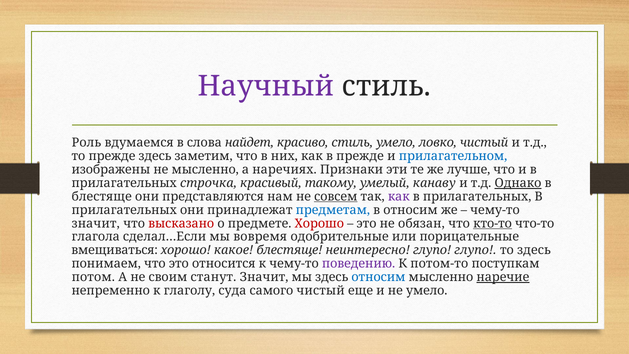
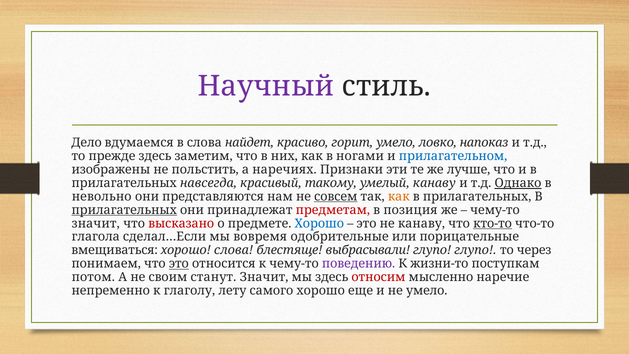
Роль: Роль -> Дело (87, 143)
стиль: стиль -> горит (352, 143)
ловко чистый: чистый -> напоказ (484, 143)
в прежде: прежде -> ногами (360, 156)
не мысленно: мысленно -> польстить (205, 170)
строчка: строчка -> навсегда (209, 183)
блестяще: блестяще -> невольно (102, 196)
как colour: purple -> orange (399, 196)
прилагательных underline: none -> present (124, 210)
предметам colour: blue -> red (333, 210)
в относим: относим -> позиция (410, 210)
Хорошо colour: red -> blue (319, 223)
не обязан: обязан -> канаву (421, 223)
хорошо какое: какое -> слова (234, 250)
неинтересно: неинтересно -> выбрасывали (368, 250)
то здесь: здесь -> через (534, 250)
это underline: none -> present (179, 264)
потом-то: потом-то -> жизни-то (439, 264)
относим colour: blue -> red (378, 277)
наречие underline: present -> none (503, 277)
суда: суда -> лету (232, 291)
самого чистый: чистый -> хорошо (321, 291)
